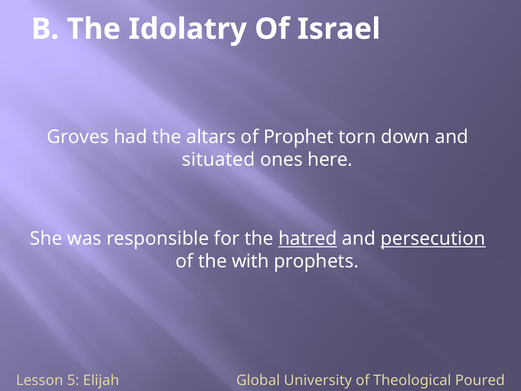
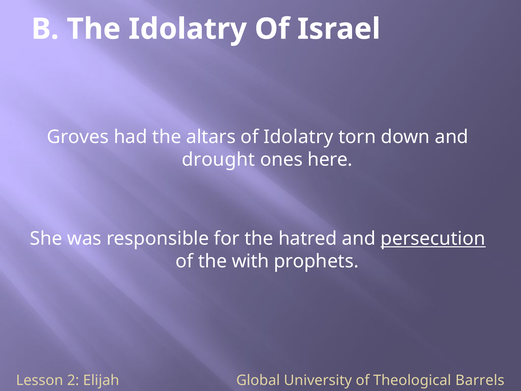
of Prophet: Prophet -> Idolatry (298, 137)
situated: situated -> drought (218, 159)
hatred underline: present -> none (308, 239)
5: 5 -> 2 (73, 380)
Poured: Poured -> Barrels (480, 380)
